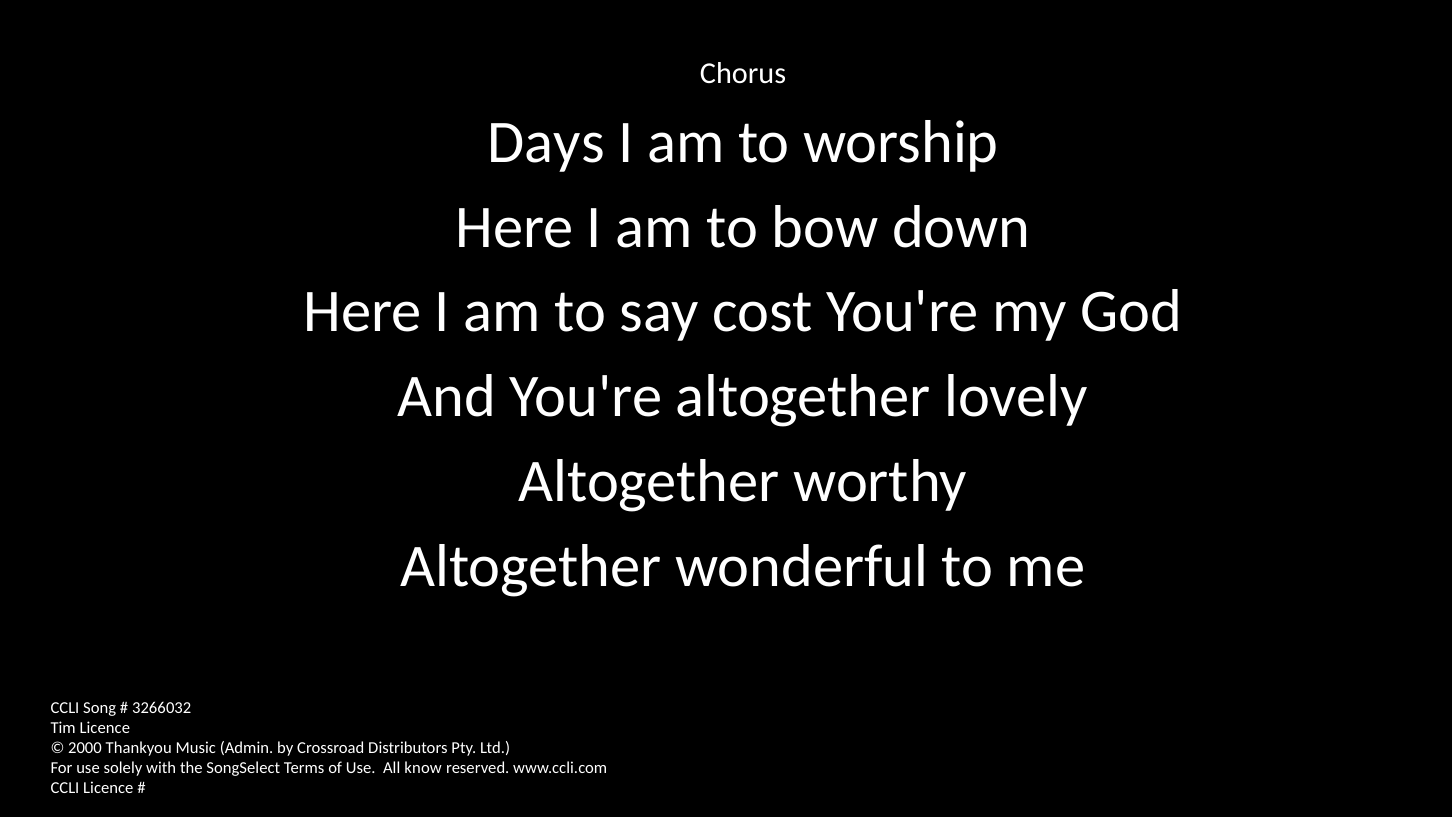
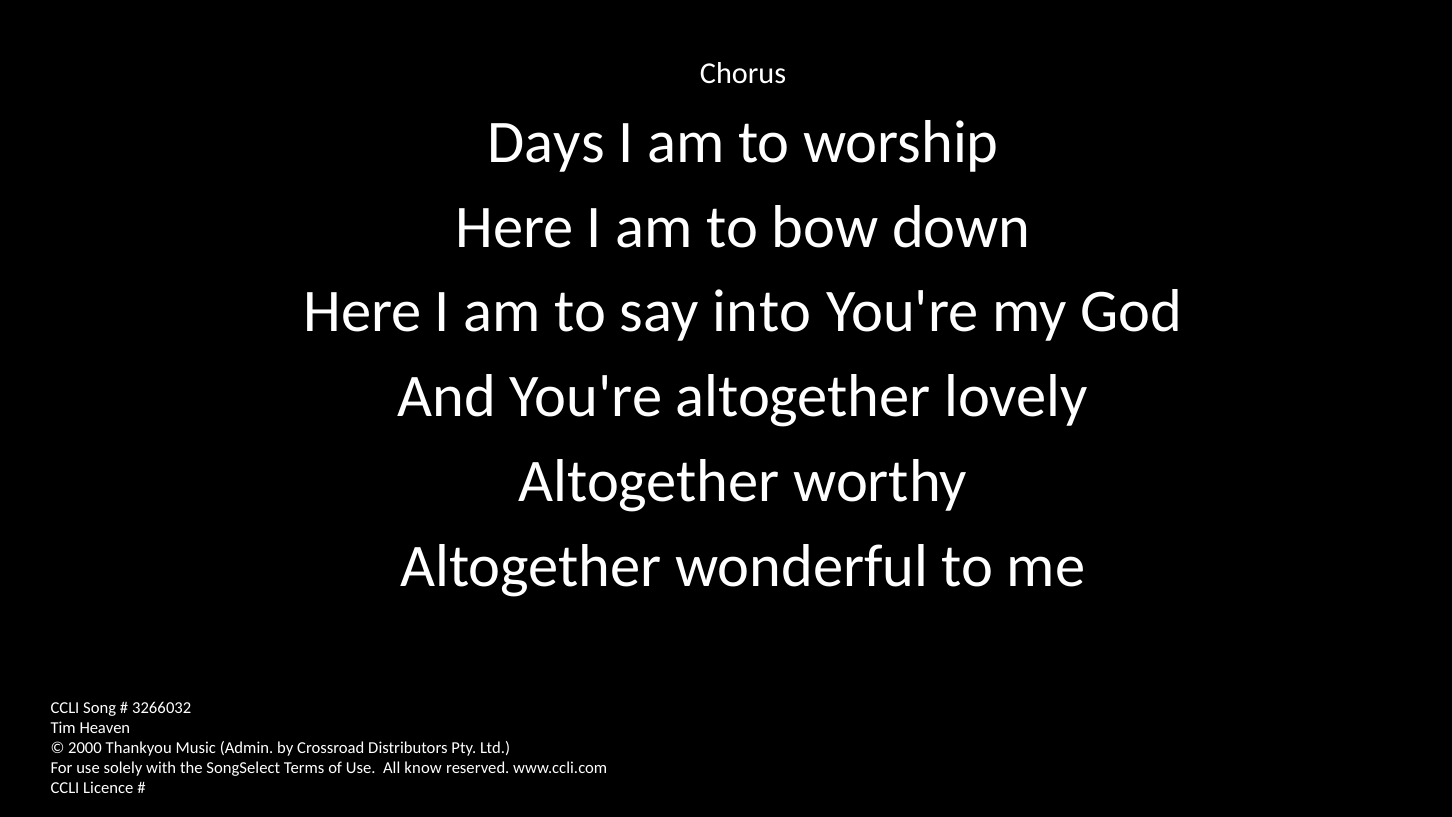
cost: cost -> into (762, 312)
Tim Licence: Licence -> Heaven (105, 728)
